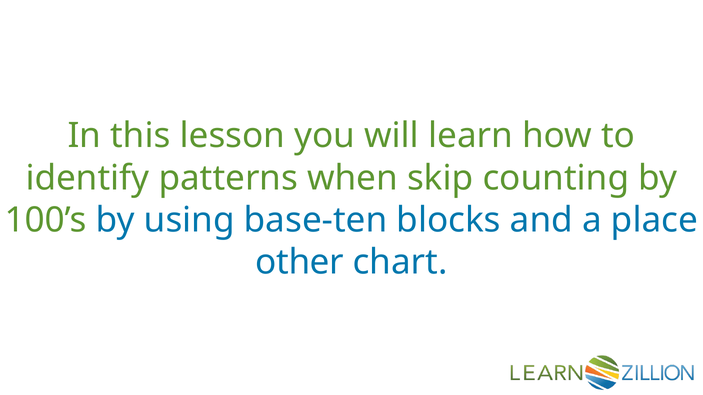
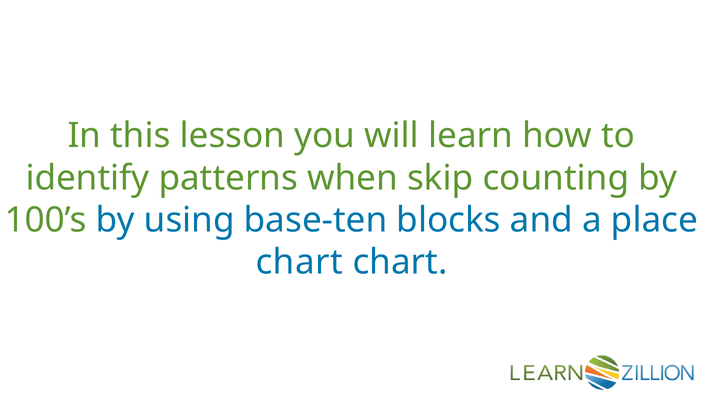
other: other -> chart (299, 263)
